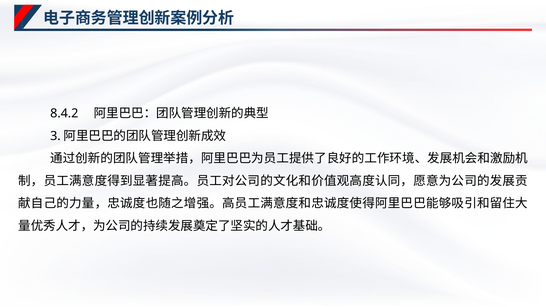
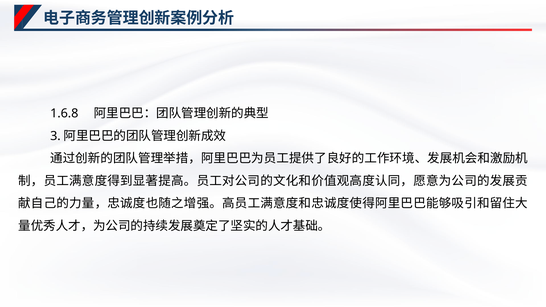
8.4.2: 8.4.2 -> 1.6.8 (64, 113)
